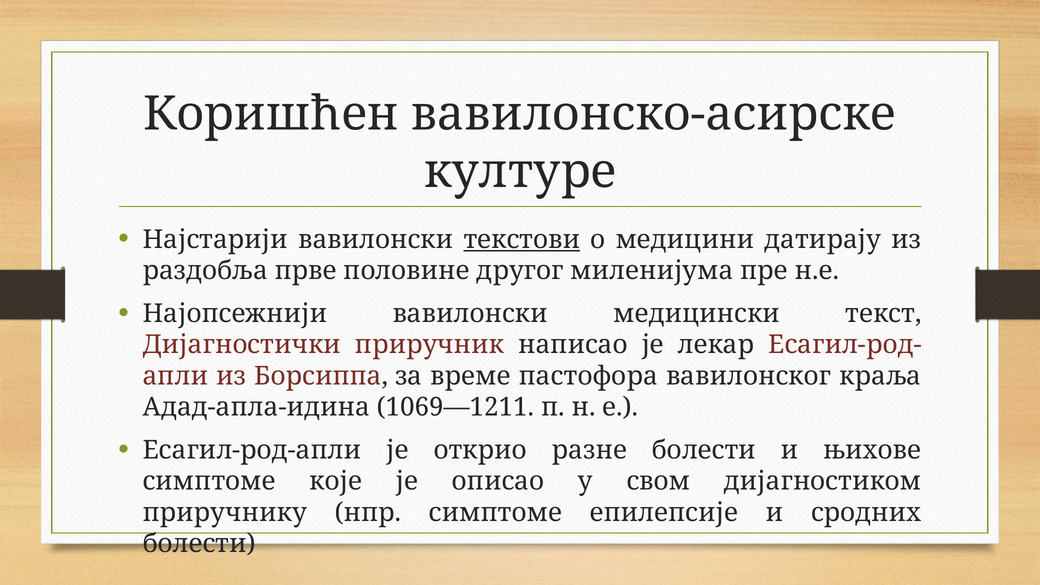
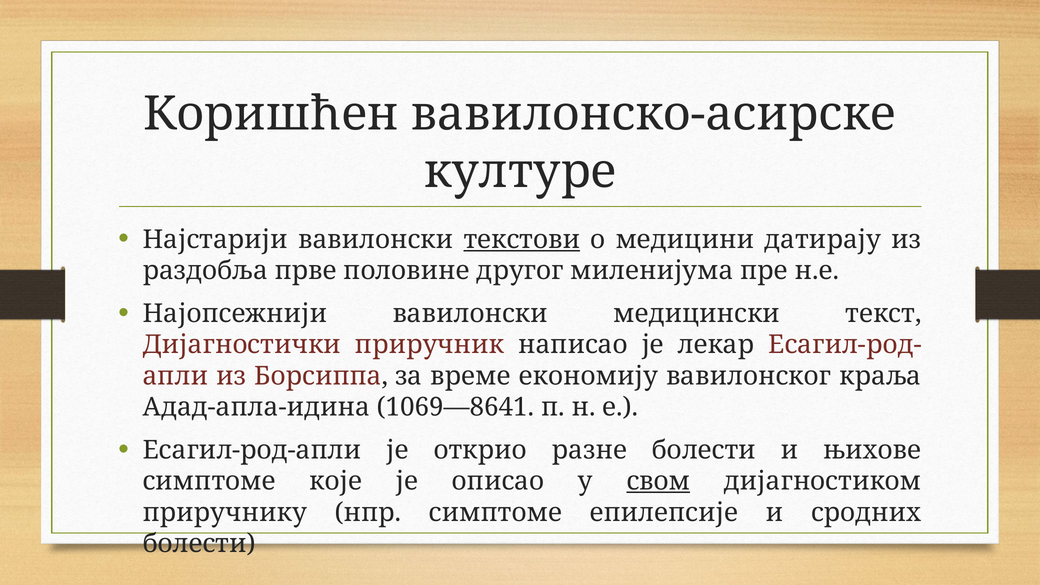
пастофора: пастофора -> економију (588, 376)
1069—1211: 1069—1211 -> 1069—8641 (456, 407)
свом underline: none -> present (658, 481)
